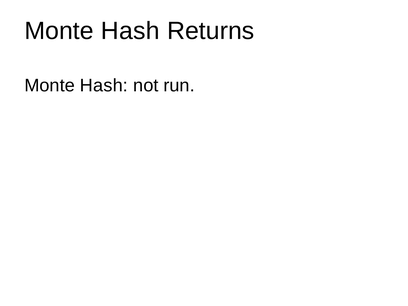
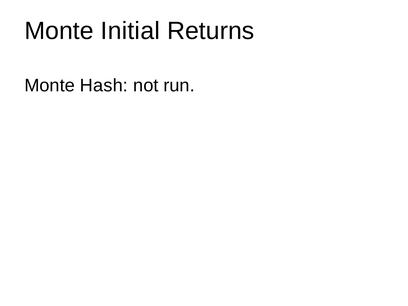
Hash: Hash -> Initial (130, 31)
